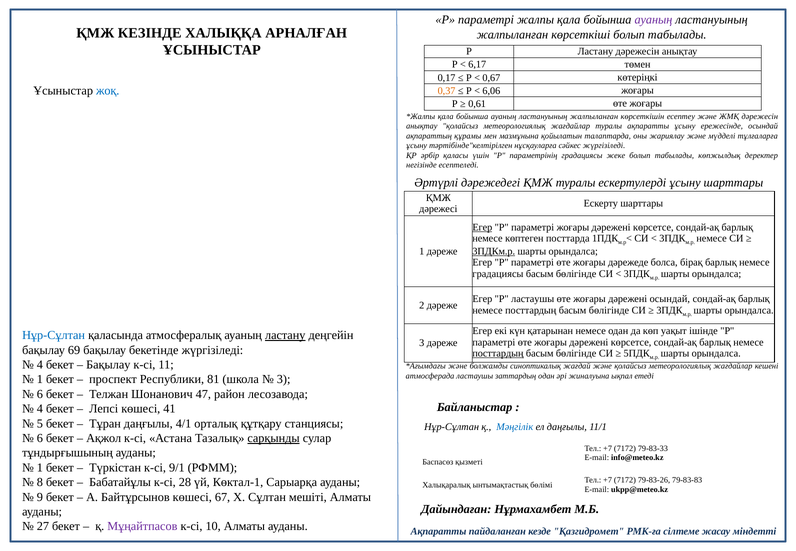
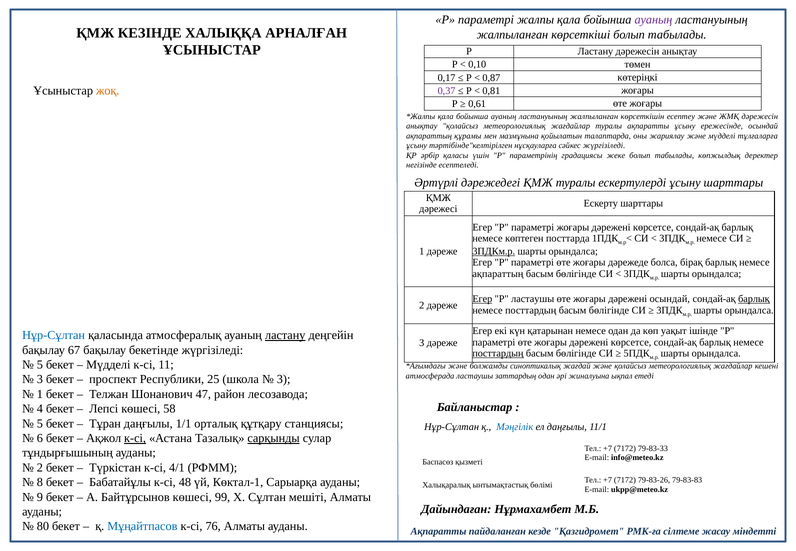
6,17: 6,17 -> 0,10 (477, 65)
0,67: 0,67 -> 0,87 (491, 78)
жоқ colour: blue -> orange (108, 91)
0,37 colour: orange -> purple (447, 91)
6,06: 6,06 -> 0,81 (491, 91)
Егер underline: present -> none (482, 227)
градациясы: градациясы -> ақпараттың (498, 274)
Егер underline: none -> present (482, 299)
барлық underline: none -> present (754, 299)
69: 69 -> 67 (74, 350)
4: 4 -> 5 (40, 365)
Бақылау: Бақылау -> Мүдделі (108, 365)
1: 1 -> 3 (40, 379)
81: 81 -> 25 (213, 379)
6: 6 -> 1 (40, 394)
41: 41 -> 58 (169, 409)
4/1: 4/1 -> 1/1 (184, 424)
к-сі underline: none -> present (135, 438)
1: 1 -> 2 (40, 468)
9/1: 9/1 -> 4/1 (177, 468)
28: 28 -> 48 (185, 482)
67: 67 -> 99 (223, 497)
27: 27 -> 80 (43, 526)
Мұңайтпасов colour: purple -> blue (142, 526)
10: 10 -> 76 (213, 526)
